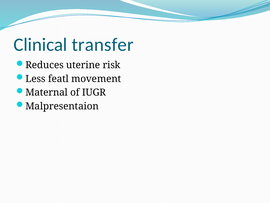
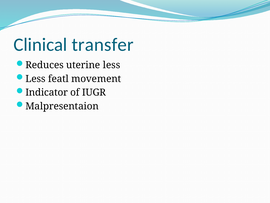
uterine risk: risk -> less (112, 65)
Maternal: Maternal -> Indicator (47, 92)
